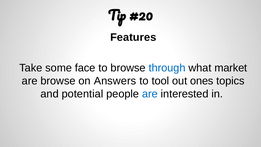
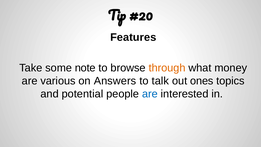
face: face -> note (85, 68)
through colour: blue -> orange (167, 68)
market: market -> money (231, 68)
are browse: browse -> various (58, 81)
tool: tool -> talk (160, 81)
